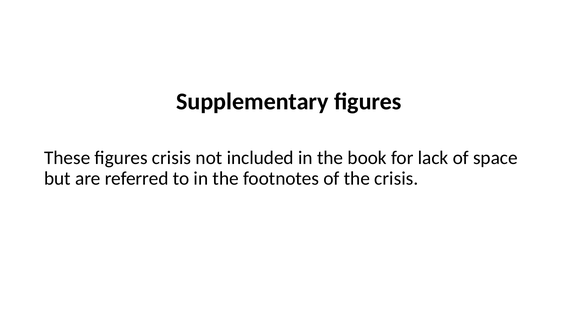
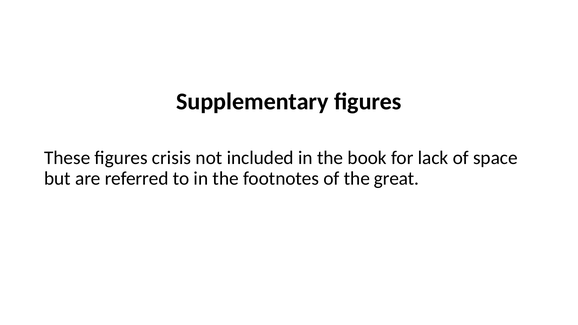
the crisis: crisis -> great (396, 179)
